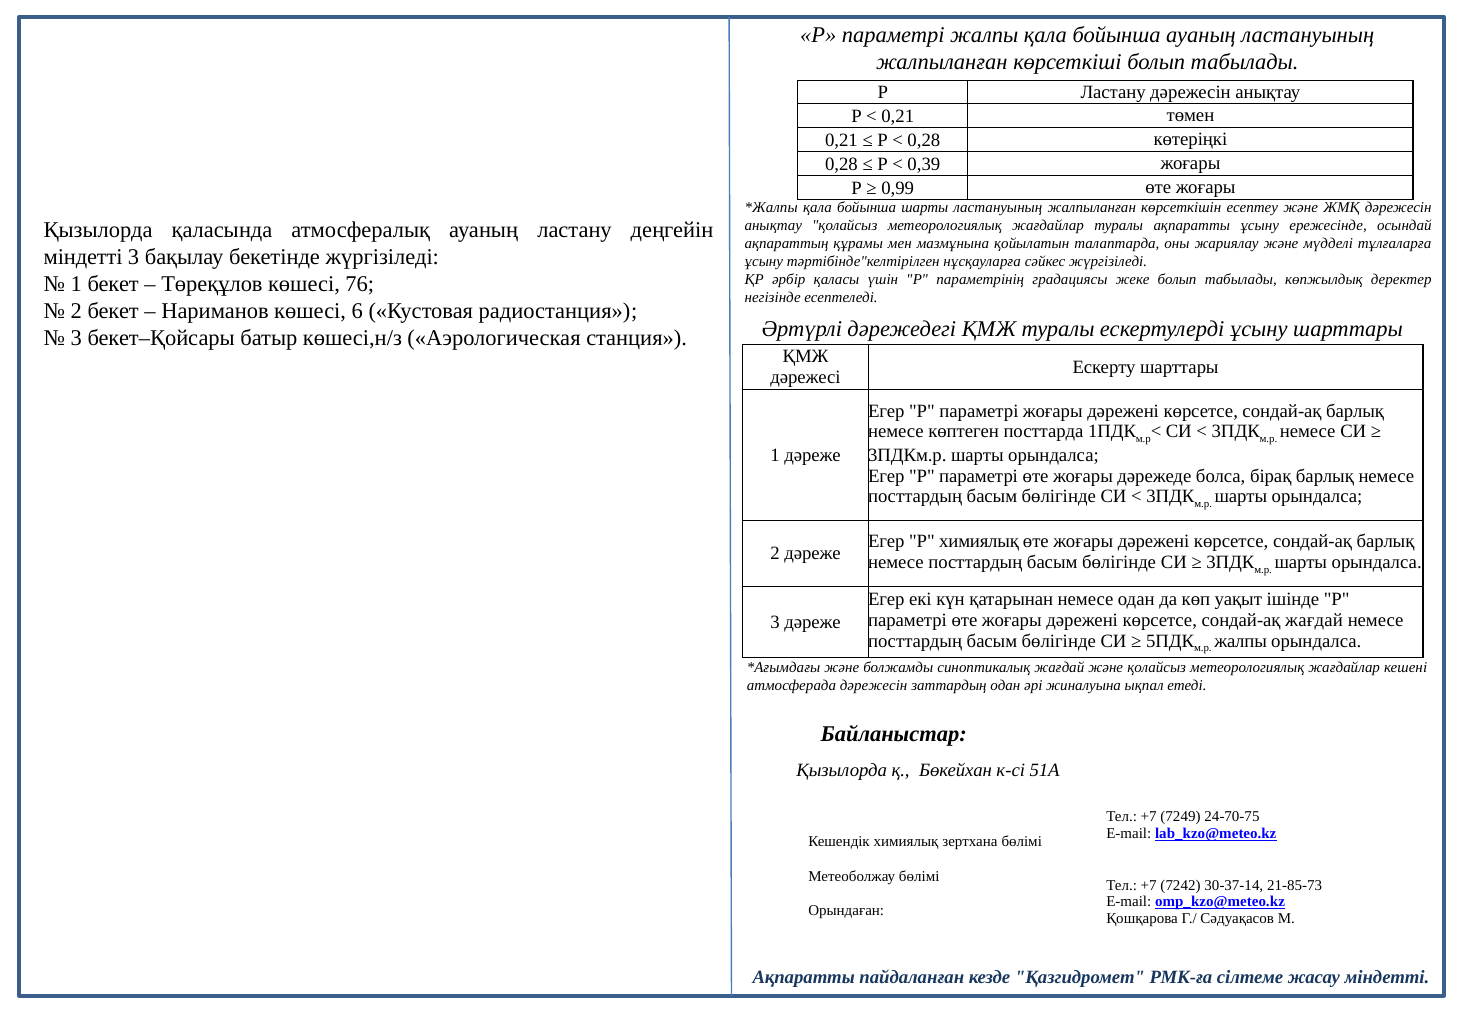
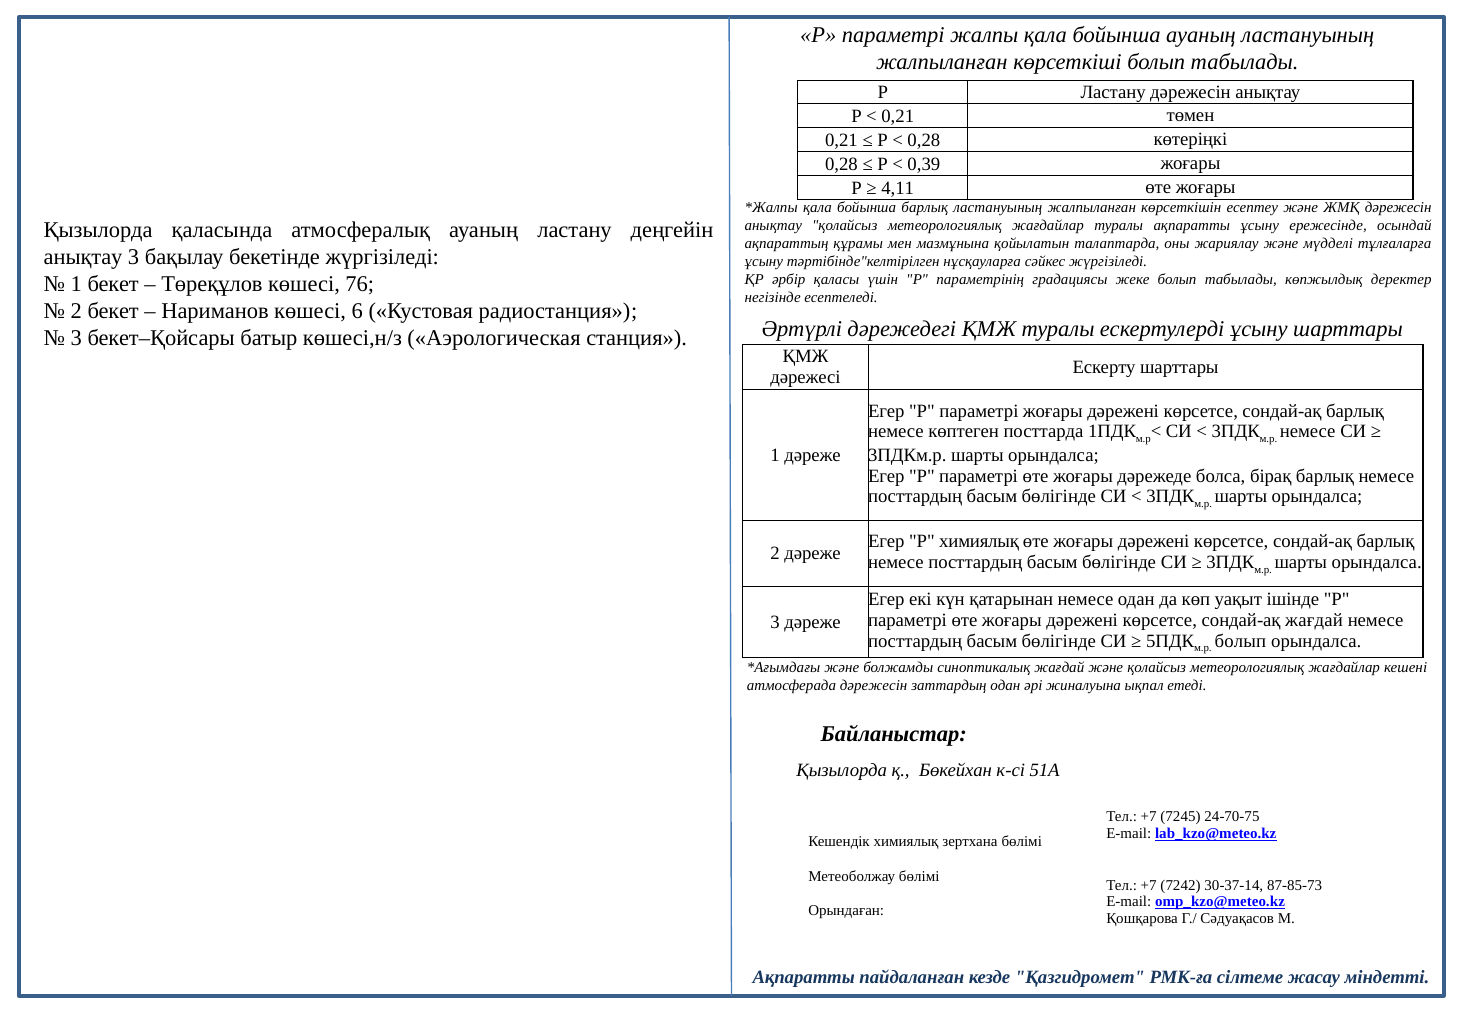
0,99: 0,99 -> 4,11 (898, 188)
бойынша шарты: шарты -> барлық (925, 207)
міндетті: міндетті -> анықтау (83, 257)
жалпы: жалпы -> болып (1240, 641)
7249: 7249 -> 7245 (1181, 817)
21-85-73: 21-85-73 -> 87-85-73 (1295, 885)
